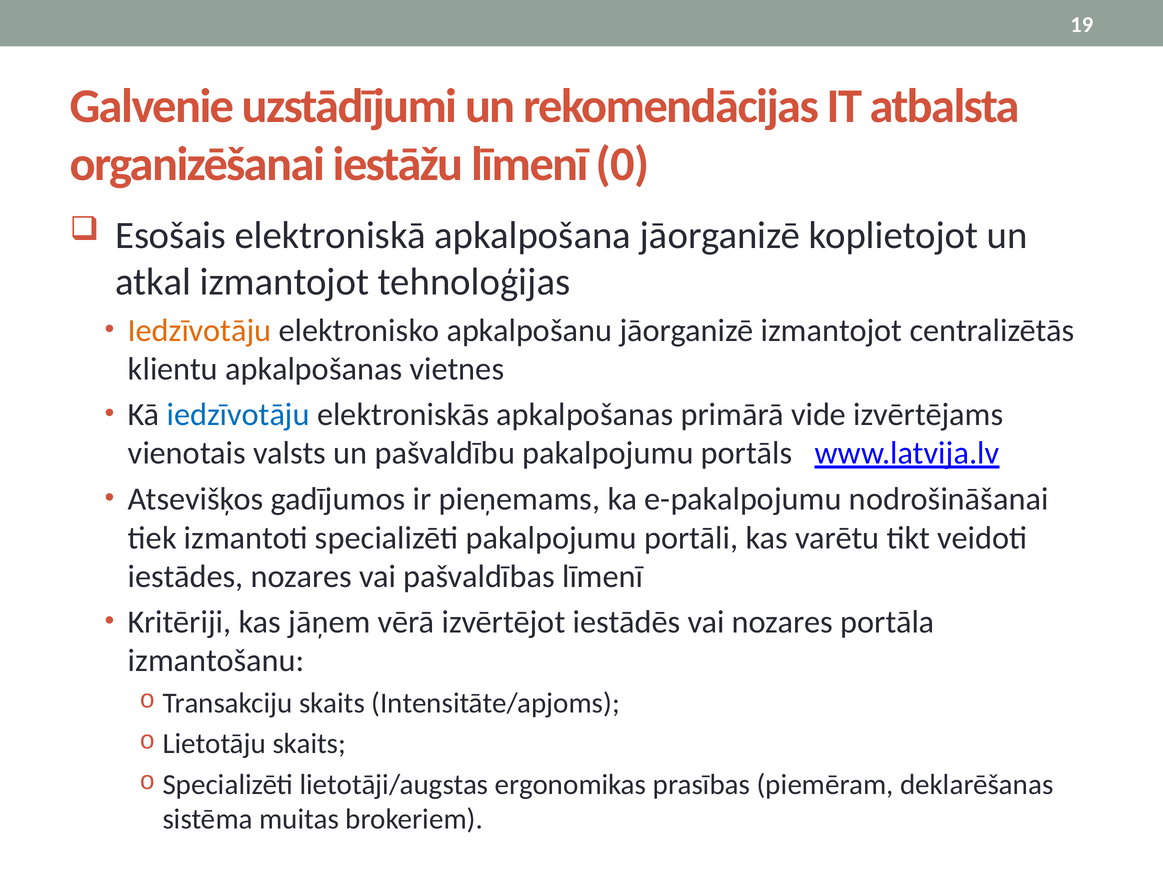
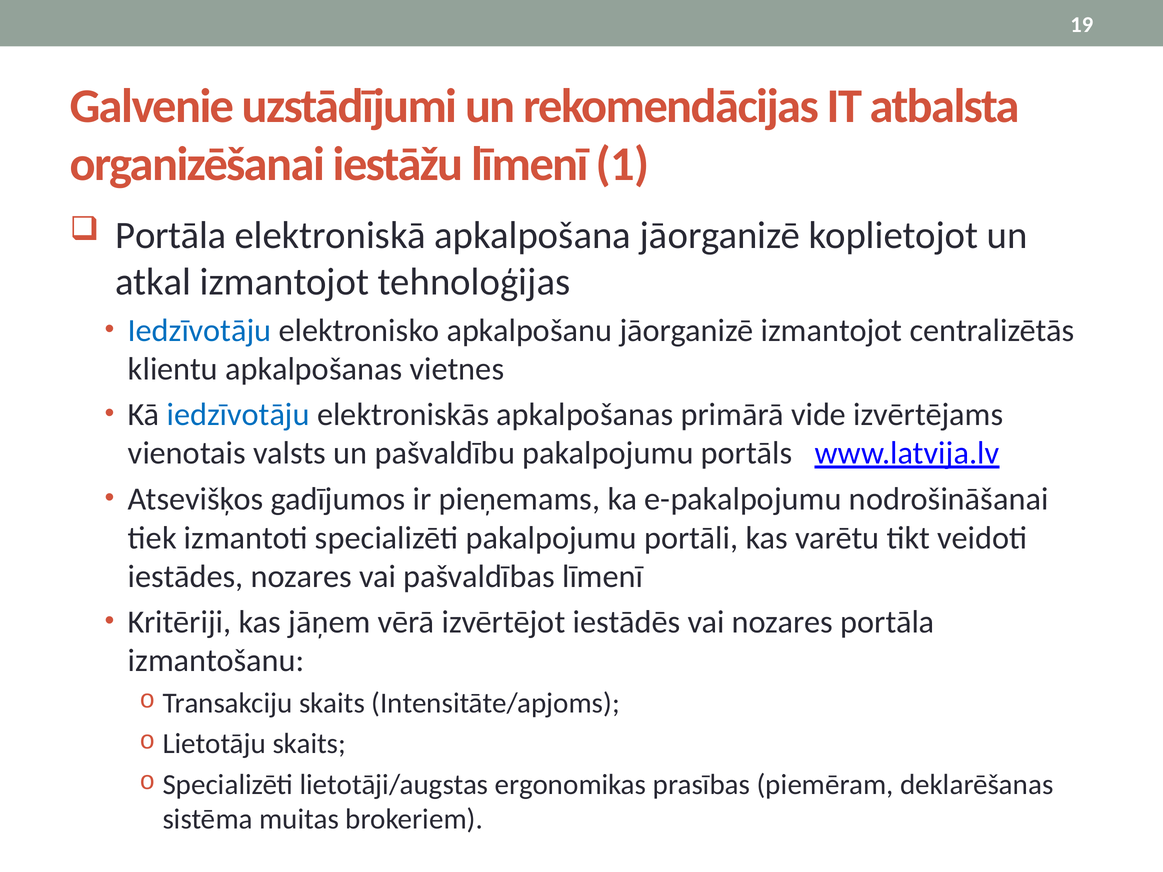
0: 0 -> 1 (622, 164)
Esošais: Esošais -> Portāla (171, 235)
Iedzīvotāju colour: orange -> blue (200, 330)
